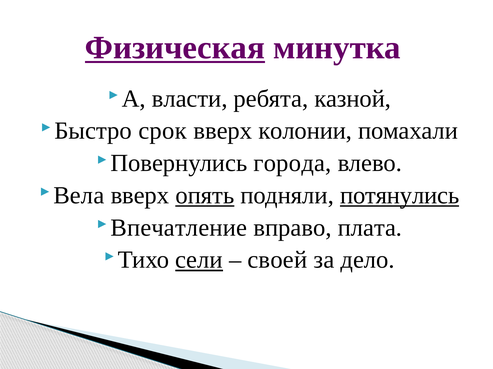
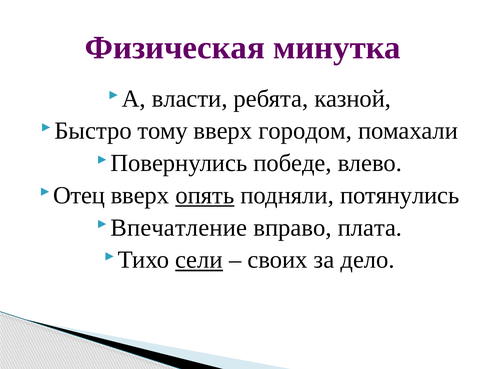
Физическая underline: present -> none (175, 48)
срок: срок -> тому (163, 131)
колонии: колонии -> городом (305, 131)
города: города -> победе (293, 163)
Вела: Вела -> Отец (79, 196)
потянулись underline: present -> none (400, 196)
своей: своей -> своих (278, 260)
